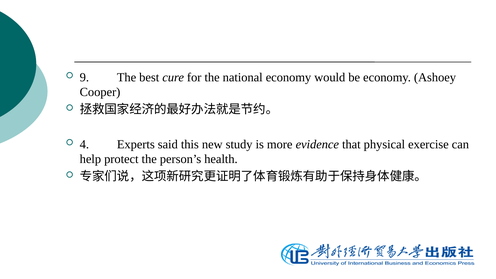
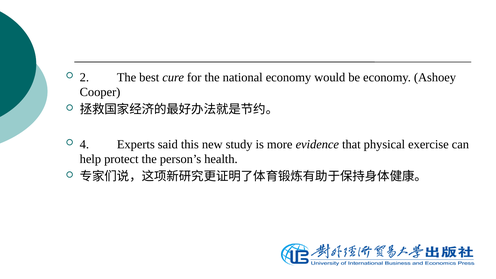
9: 9 -> 2 (84, 77)
